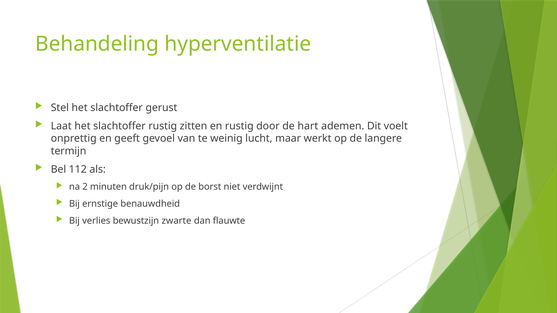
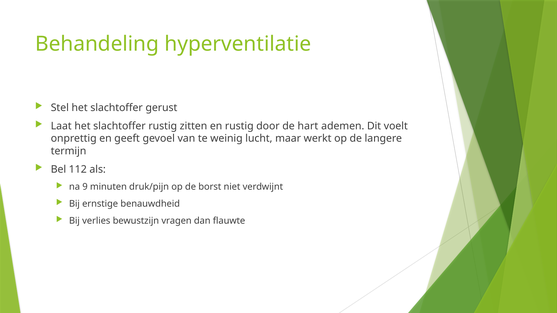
2: 2 -> 9 (85, 187)
zwarte: zwarte -> vragen (177, 221)
